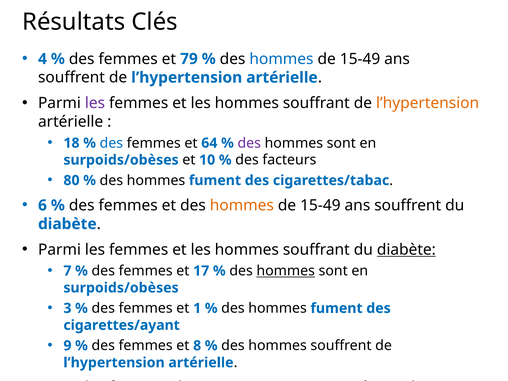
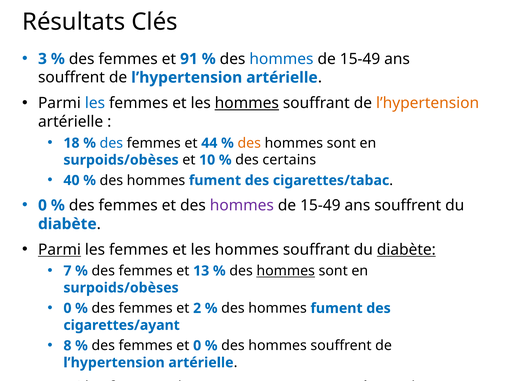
4: 4 -> 3 (42, 59)
79: 79 -> 91 (189, 59)
les colour: purple -> blue (95, 103)
hommes underline: none -> present (247, 103)
64: 64 -> 44 (209, 143)
des colour: purple -> orange (249, 143)
facteurs: facteurs -> certains (289, 160)
80: 80 -> 40 (71, 180)
6: 6 -> 0 (42, 205)
hommes colour: orange -> purple (242, 205)
Parmi underline: none -> present (59, 250)
17: 17 -> 13 (201, 271)
3: 3 -> 0 (67, 308)
femmes et 1: 1 -> 2 (197, 308)
9: 9 -> 8 (67, 346)
et 8: 8 -> 0 (197, 346)
